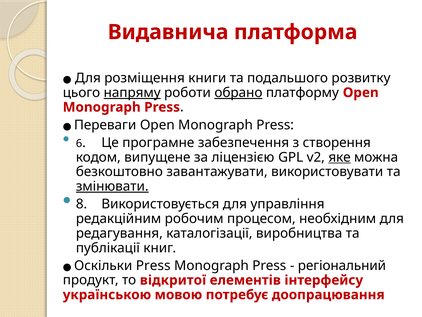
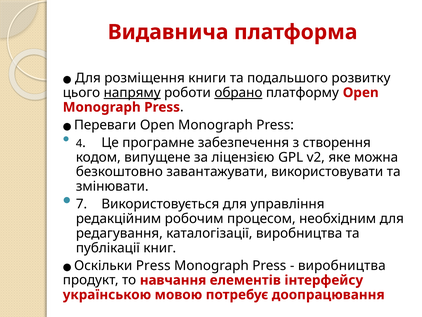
6: 6 -> 4 (79, 143)
яке underline: present -> none (340, 157)
змінювати underline: present -> none (112, 186)
8: 8 -> 7 (81, 204)
регіональний: регіональний -> виробництва (342, 265)
відкритої: відкритої -> навчання (173, 280)
